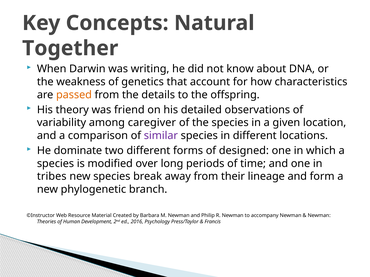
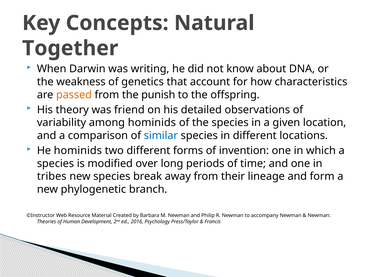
details: details -> punish (158, 95)
among caregiver: caregiver -> hominids (152, 123)
similar colour: purple -> blue (161, 136)
He dominate: dominate -> hominids (78, 151)
designed: designed -> invention (244, 151)
